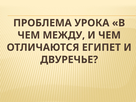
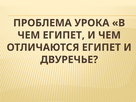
ЧЕМ МЕЖДУ: МЕЖДУ -> ЕГИПЕТ (64, 35)
